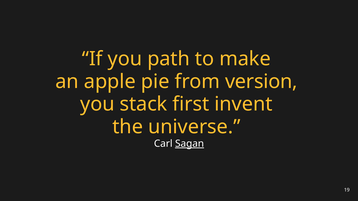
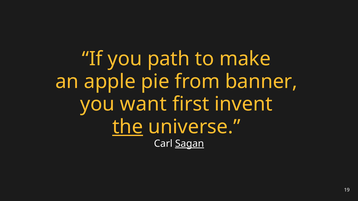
version: version -> banner (261, 82)
stack: stack -> want (143, 104)
the underline: none -> present (128, 127)
